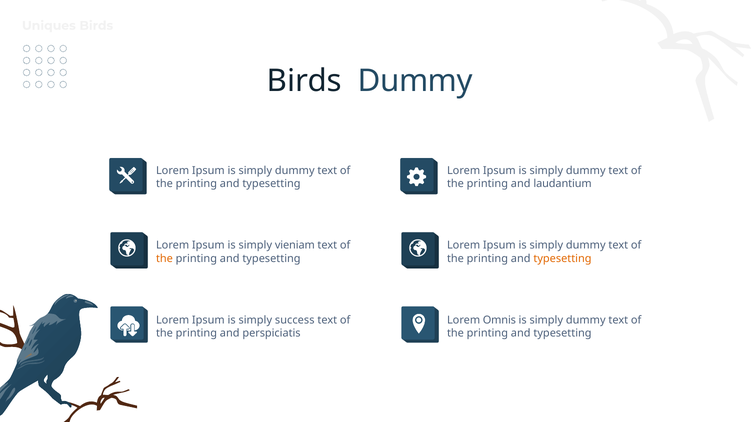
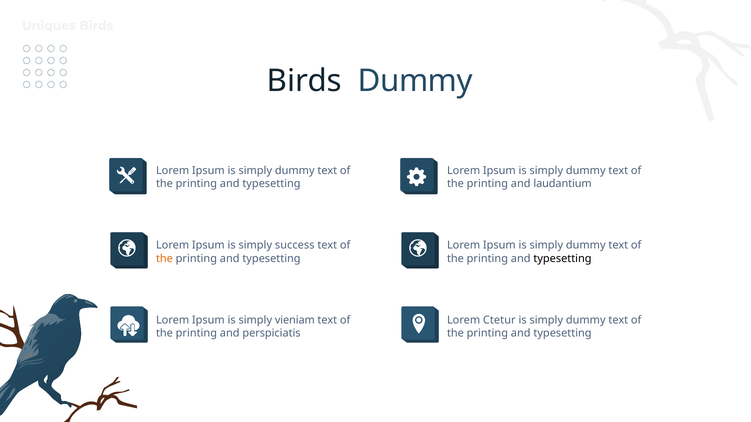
vieniam: vieniam -> success (295, 246)
typesetting colour: orange -> black (563, 259)
success: success -> vieniam (295, 320)
Omnis: Omnis -> Ctetur (499, 320)
